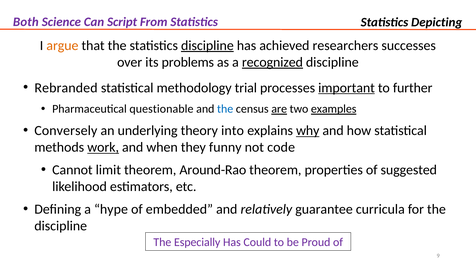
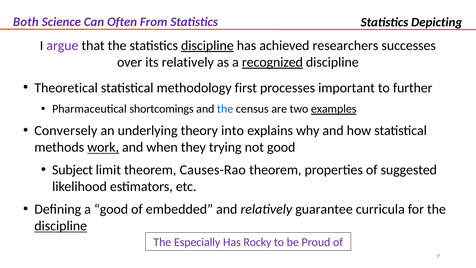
Script: Script -> Often (122, 22)
argue colour: orange -> purple (62, 45)
its problems: problems -> relatively (188, 62)
Rebranded: Rebranded -> Theoretical (66, 88)
trial: trial -> first (246, 88)
important underline: present -> none (347, 88)
questionable: questionable -> shortcomings (162, 109)
are underline: present -> none (279, 109)
why underline: present -> none (308, 131)
funny: funny -> trying (225, 147)
not code: code -> good (281, 147)
Cannot: Cannot -> Subject (72, 170)
Around-Rao: Around-Rao -> Causes-Rao (213, 170)
a hype: hype -> good (111, 209)
discipline underline: none -> present (61, 226)
Could: Could -> Rocky (257, 242)
